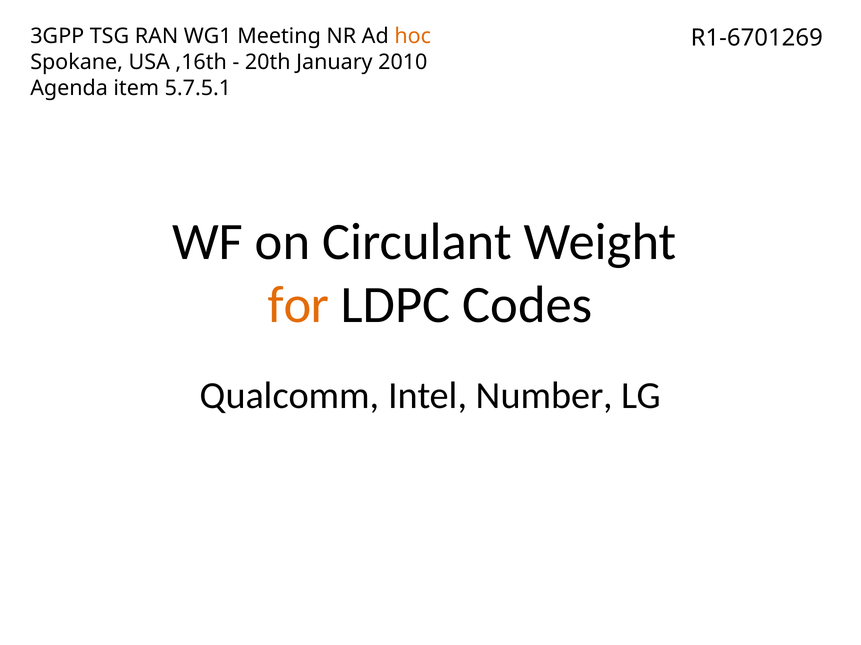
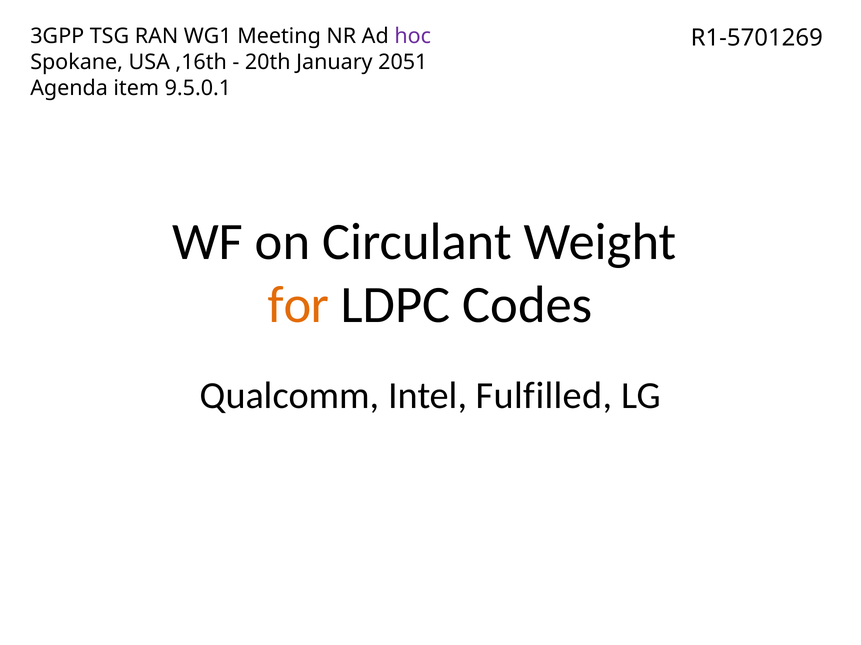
hoc colour: orange -> purple (413, 36)
R1-6701269: R1-6701269 -> R1-5701269 (757, 38)
2010: 2010 -> 2051 (403, 62)
5.7.5.1: 5.7.5.1 -> 9.5.0.1 (198, 88)
Number: Number -> Fulfilled (544, 396)
